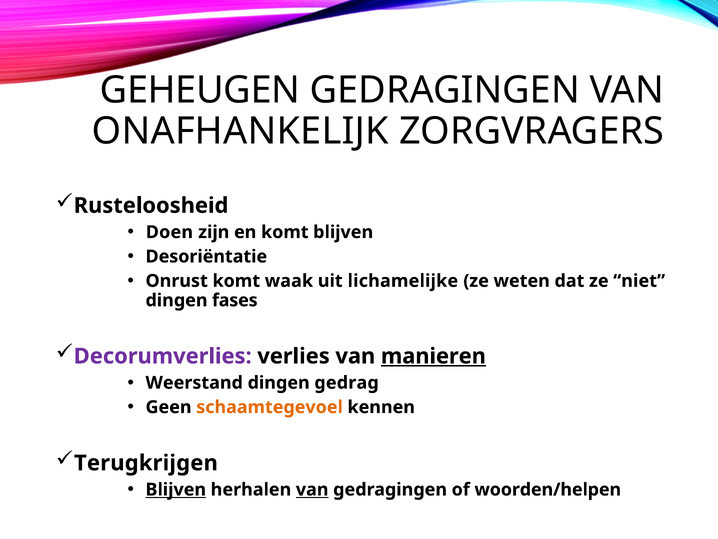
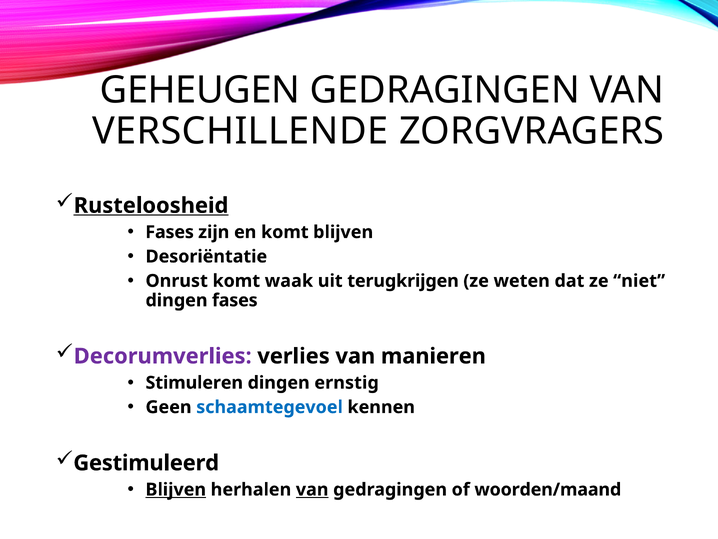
ONAFHANKELIJK: ONAFHANKELIJK -> VERSCHILLENDE (240, 131)
Rusteloosheid underline: none -> present (151, 205)
Doen: Doen -> Fases (170, 232)
lichamelijke: lichamelijke -> terugkrijgen (403, 281)
manieren underline: present -> none (433, 356)
Weerstand: Weerstand -> Stimuleren (194, 382)
gedrag: gedrag -> ernstig (347, 382)
schaamtegevoel colour: orange -> blue (270, 407)
Terugkrijgen: Terugkrijgen -> Gestimuleerd (146, 463)
woorden/helpen: woorden/helpen -> woorden/maand (548, 489)
